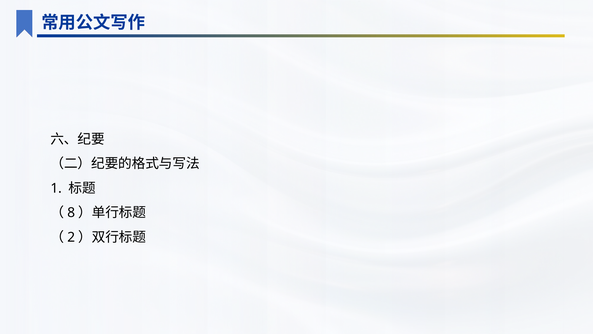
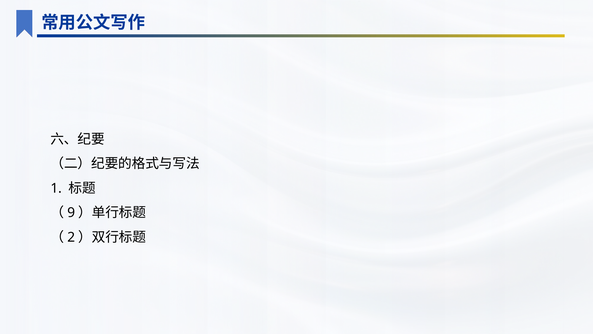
8: 8 -> 9 (71, 212)
